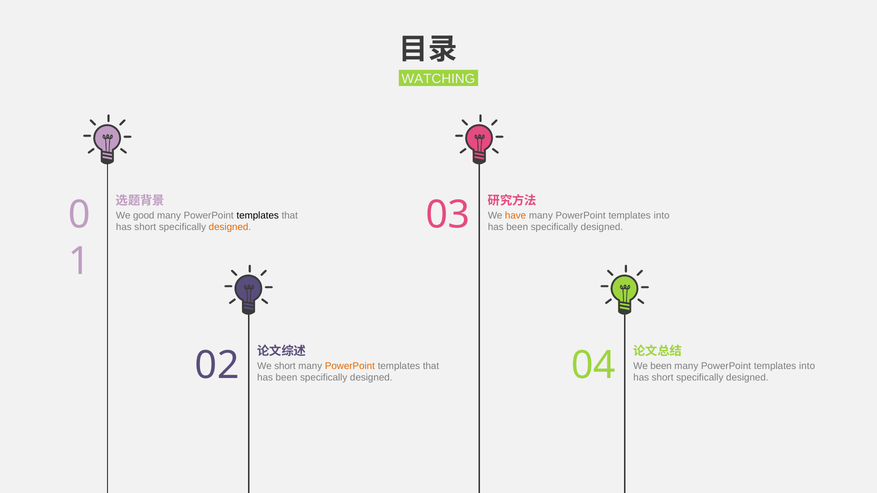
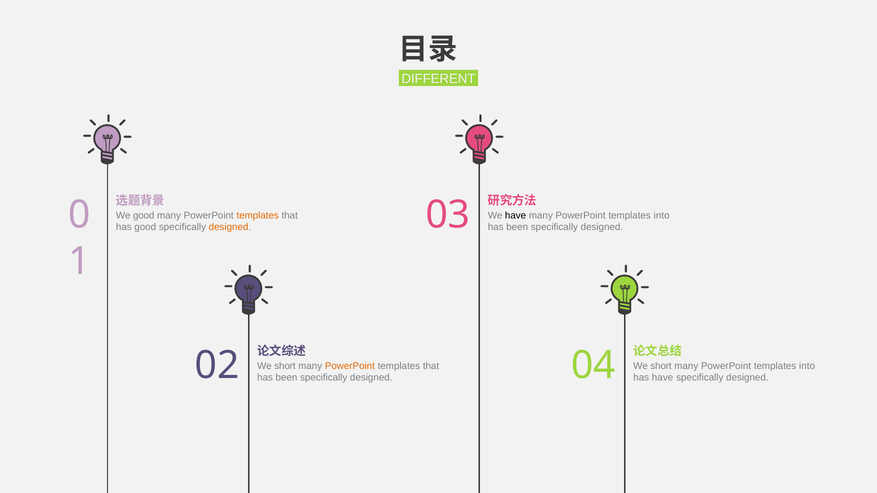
WATCHING: WATCHING -> DIFFERENT (438, 79)
templates colour: black -> orange (258, 216)
have colour: orange -> black (516, 216)
short: short -> good (145, 227)
been: been -> short (661, 366)
short: short -> have (663, 378)
